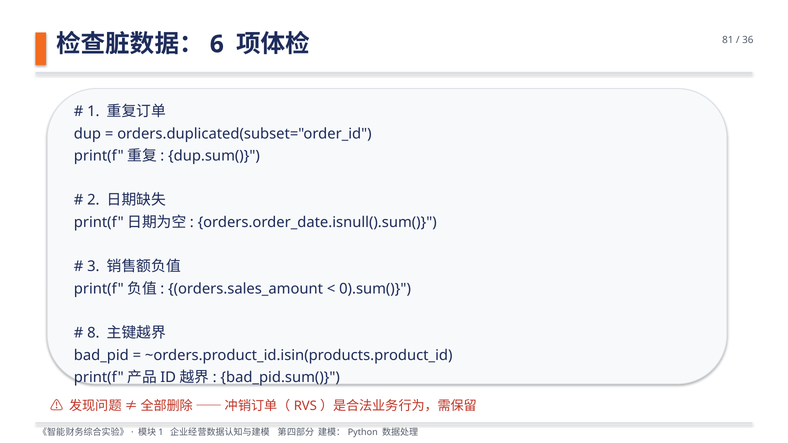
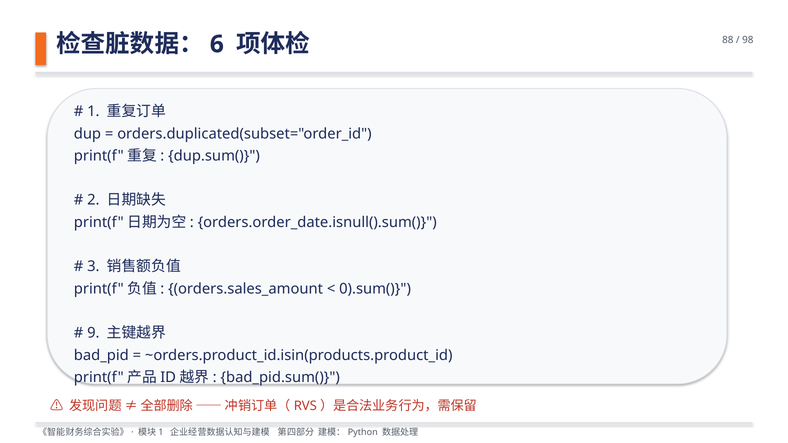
81: 81 -> 88 (728, 40)
36: 36 -> 98 (748, 40)
8: 8 -> 9 (93, 333)
